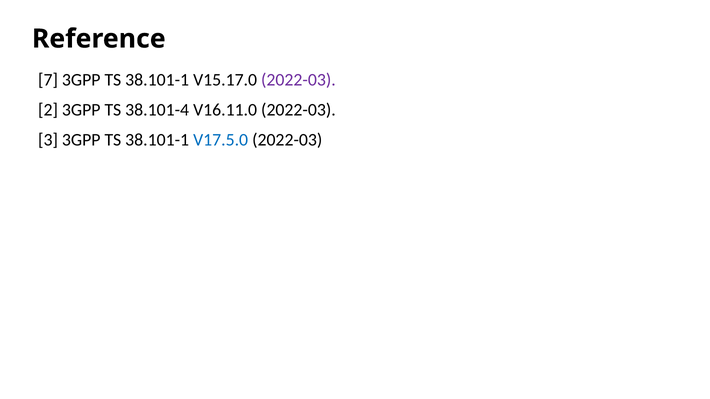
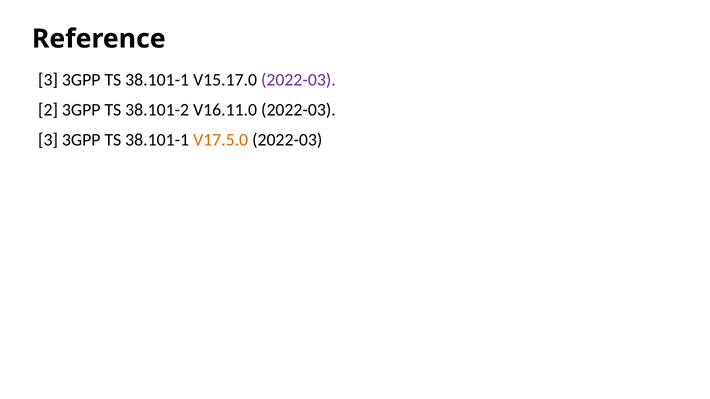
7: 7 -> 3 (48, 80)
38.101-4: 38.101-4 -> 38.101-2 (157, 110)
V17.5.0 colour: blue -> orange (221, 140)
